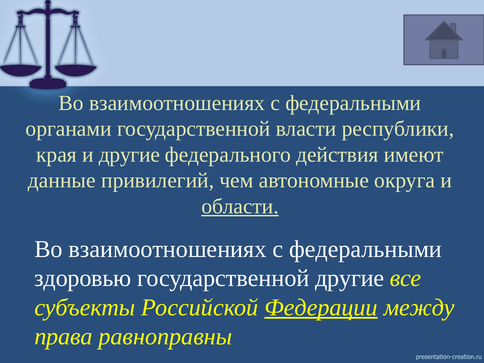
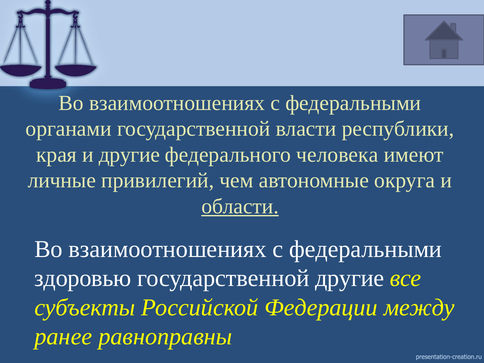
действия: действия -> человека (337, 155)
данные: данные -> личные (62, 180)
Федерации underline: present -> none (321, 307)
права: права -> ранее (63, 336)
